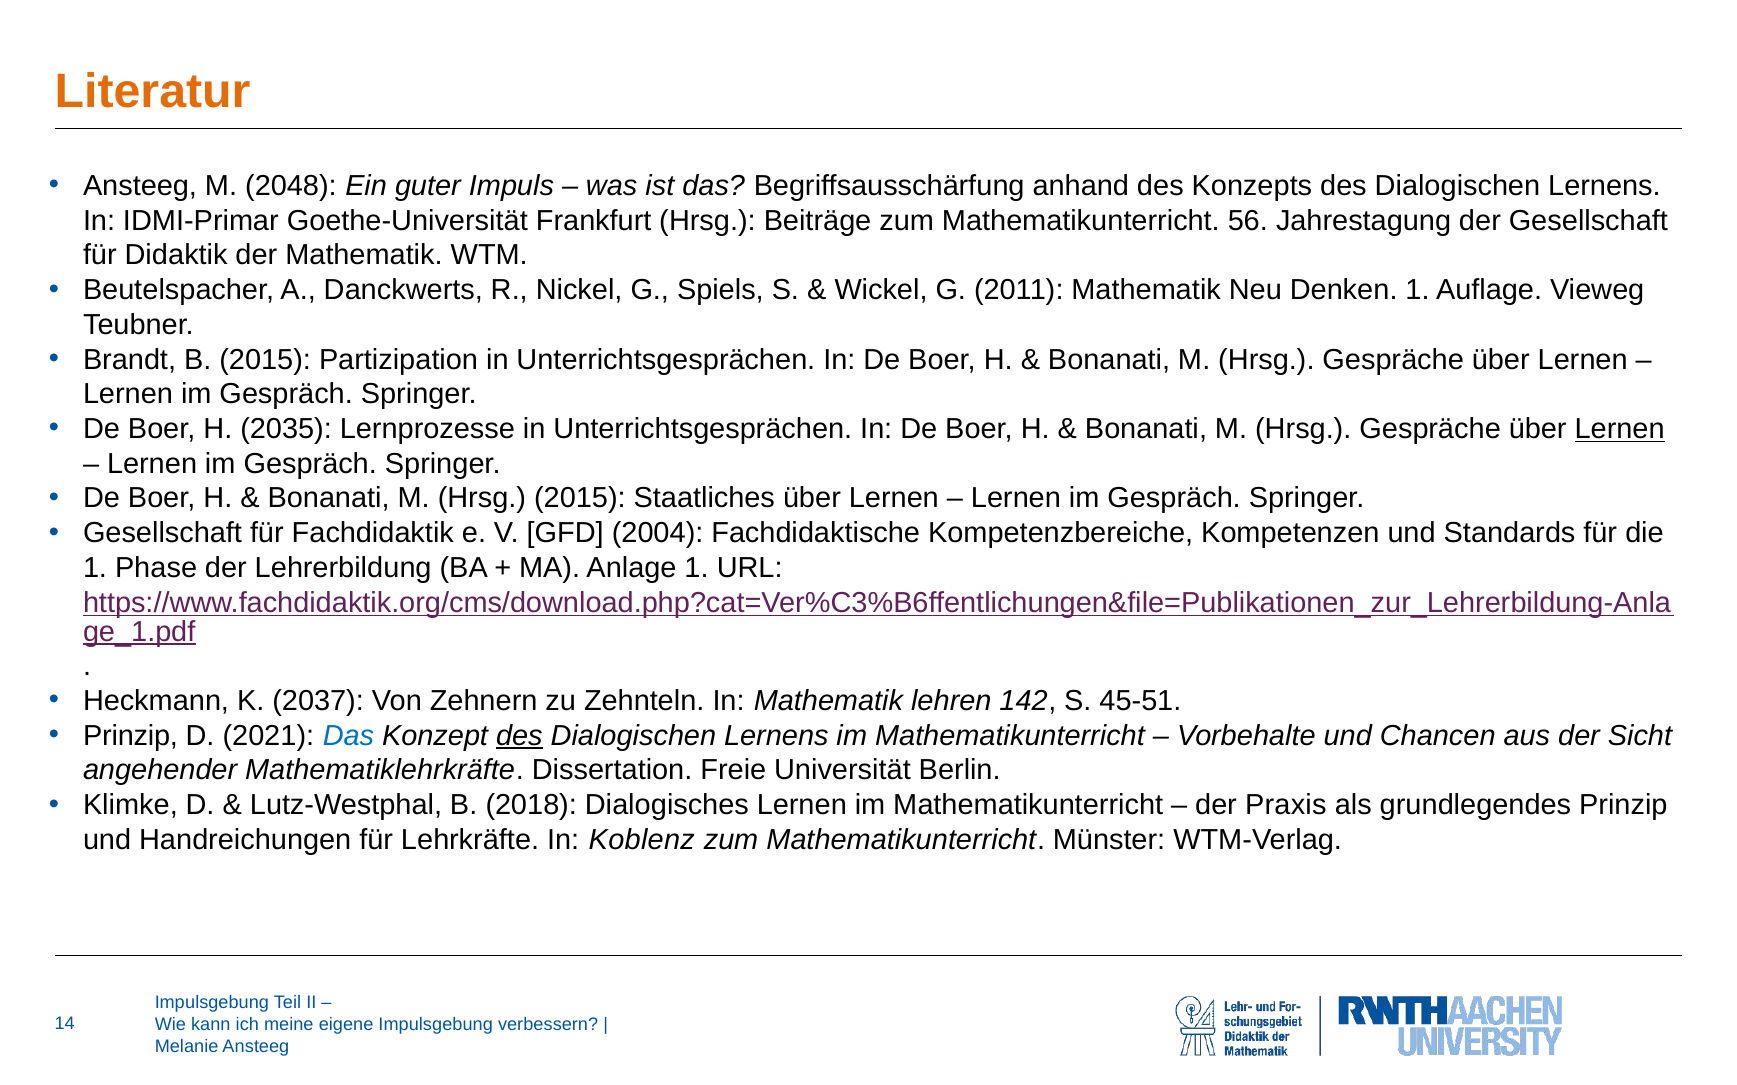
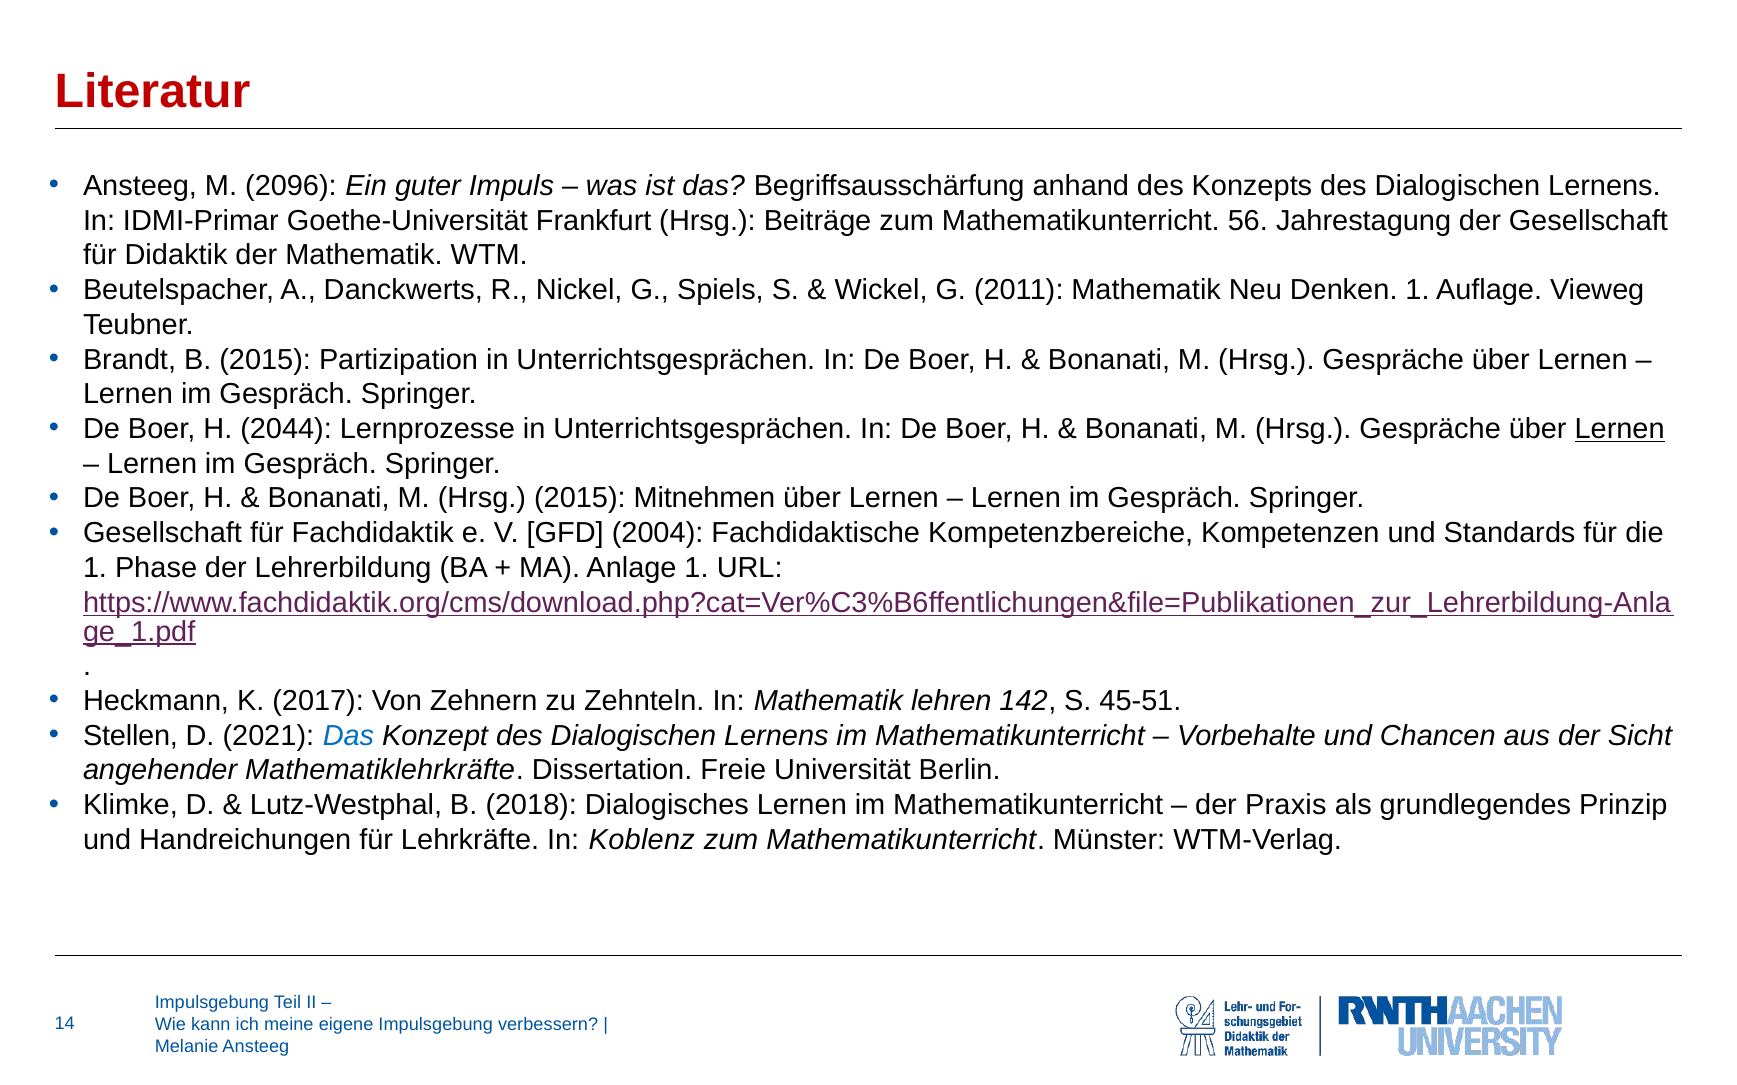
Literatur colour: orange -> red (153, 92)
2048: 2048 -> 2096 (291, 186)
2035: 2035 -> 2044 (286, 429)
Staatliches: Staatliches -> Mitnehmen (704, 499)
2037: 2037 -> 2017 (318, 701)
Prinzip: Prinzip -> Stellen (131, 736)
des underline: present -> none (519, 736)
